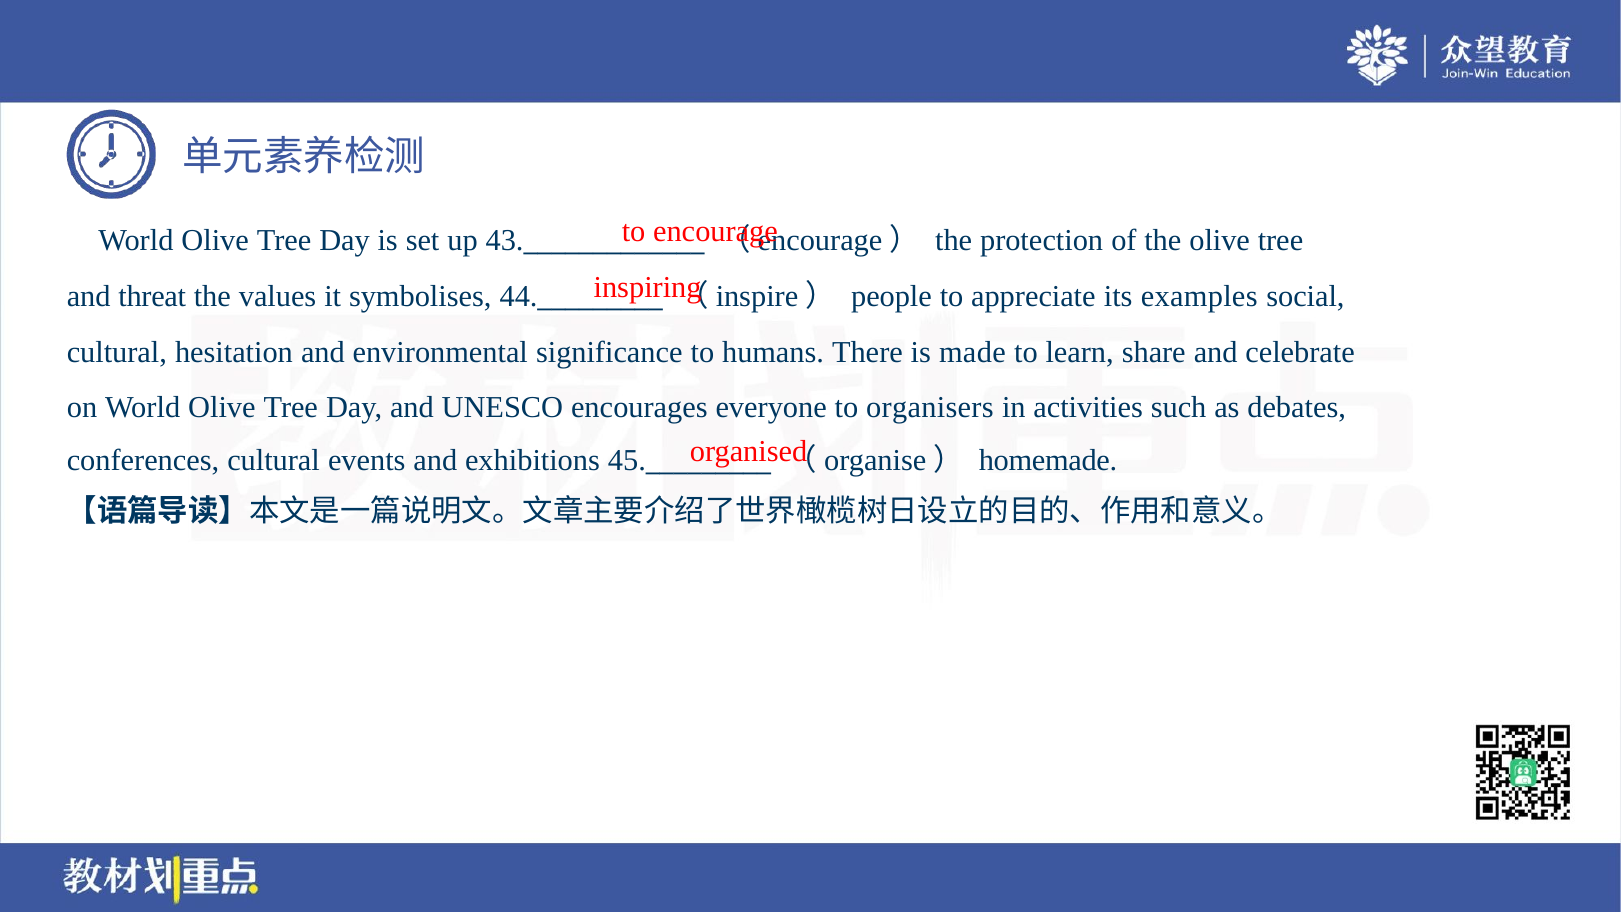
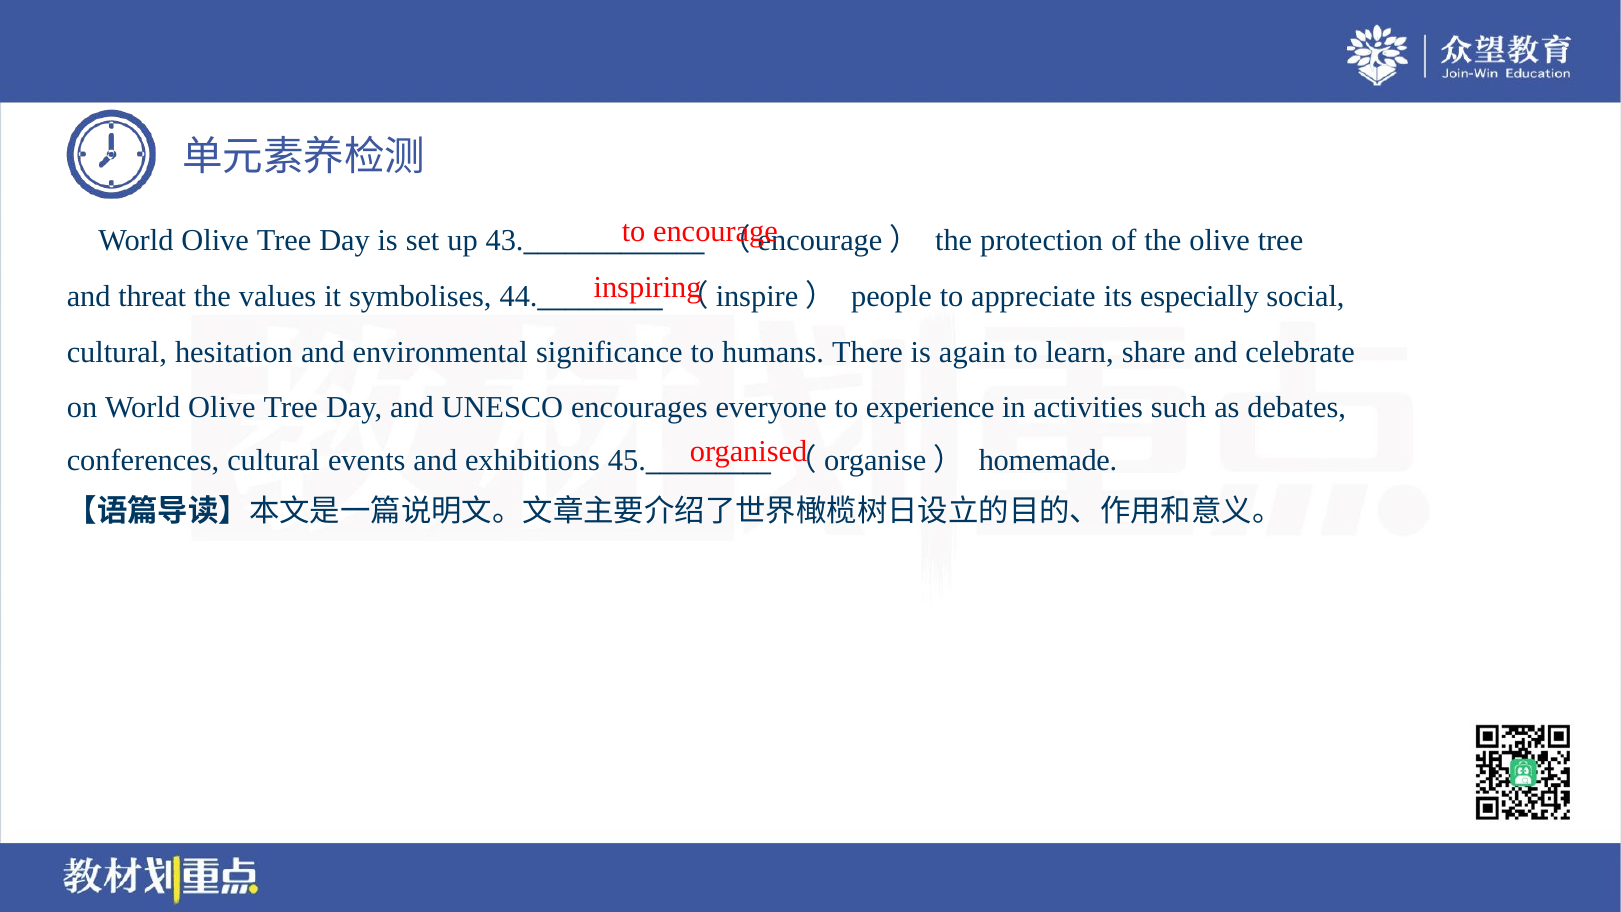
examples: examples -> especially (1200, 296)
made: made -> again (972, 352)
organisers: organisers -> experience (930, 408)
